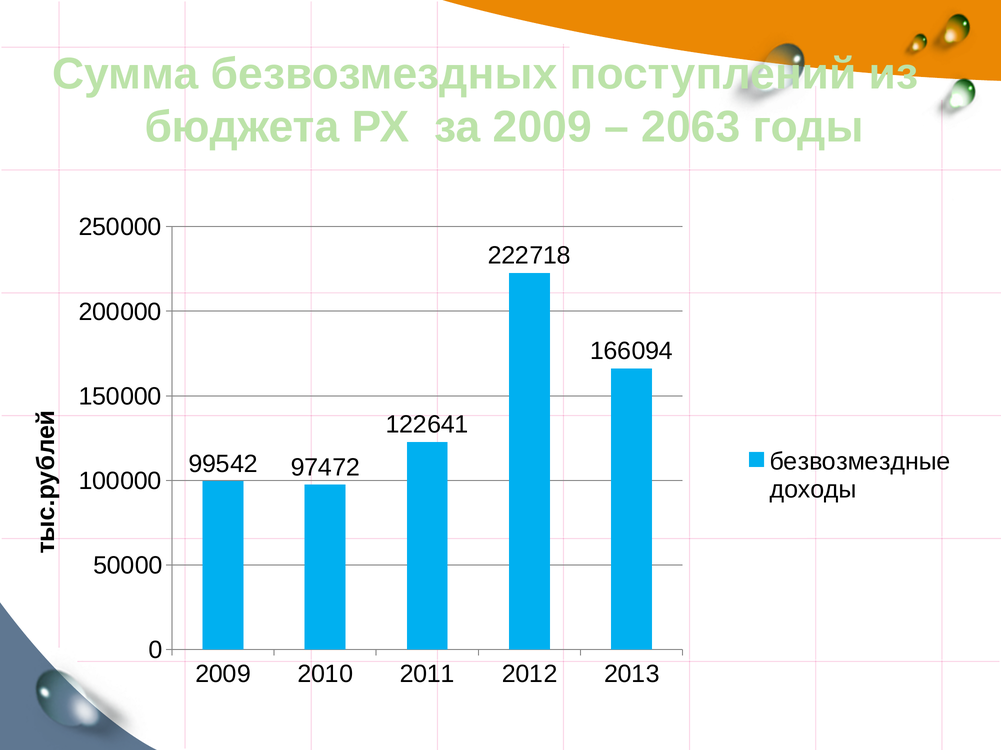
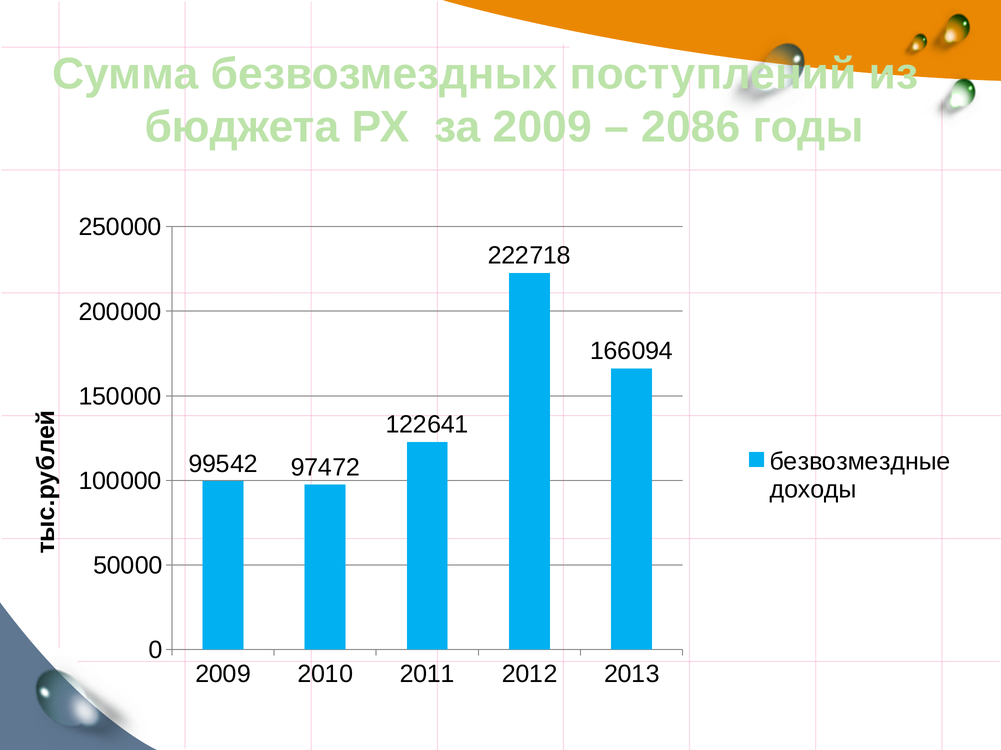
2063: 2063 -> 2086 (691, 127)
